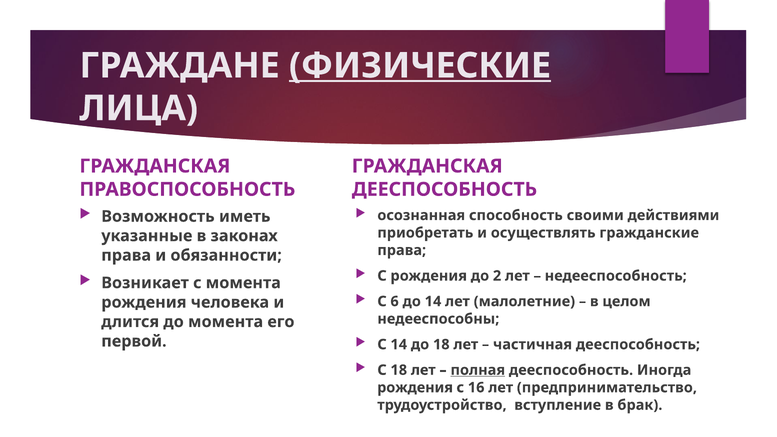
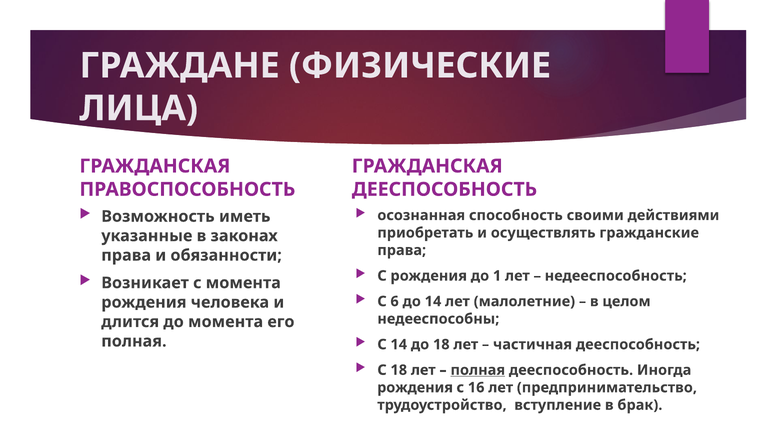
ФИЗИЧЕСКИЕ underline: present -> none (420, 66)
2: 2 -> 1 (497, 276)
первой: первой -> полная (134, 341)
